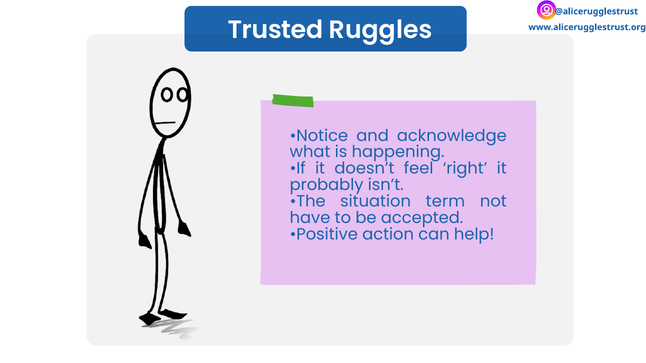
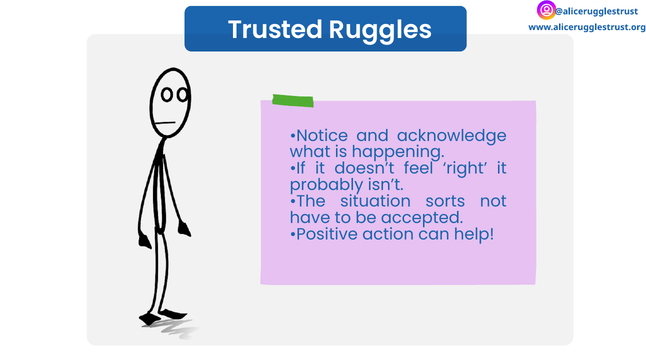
term: term -> sorts (445, 202)
